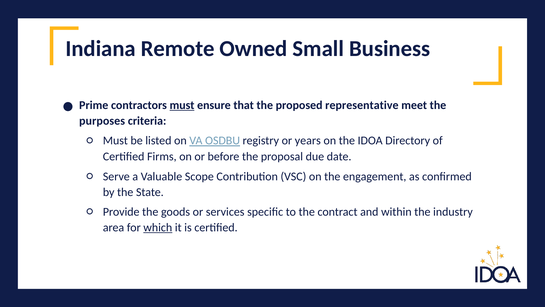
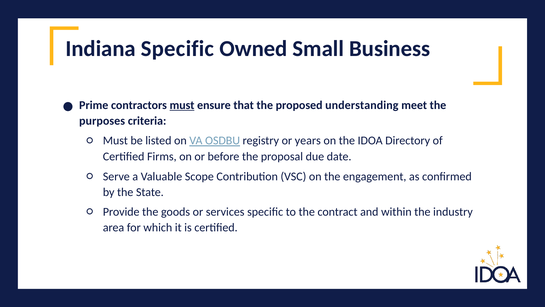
Indiana Remote: Remote -> Specific (178, 48)
representative: representative -> understanding (362, 105)
which underline: present -> none (158, 227)
